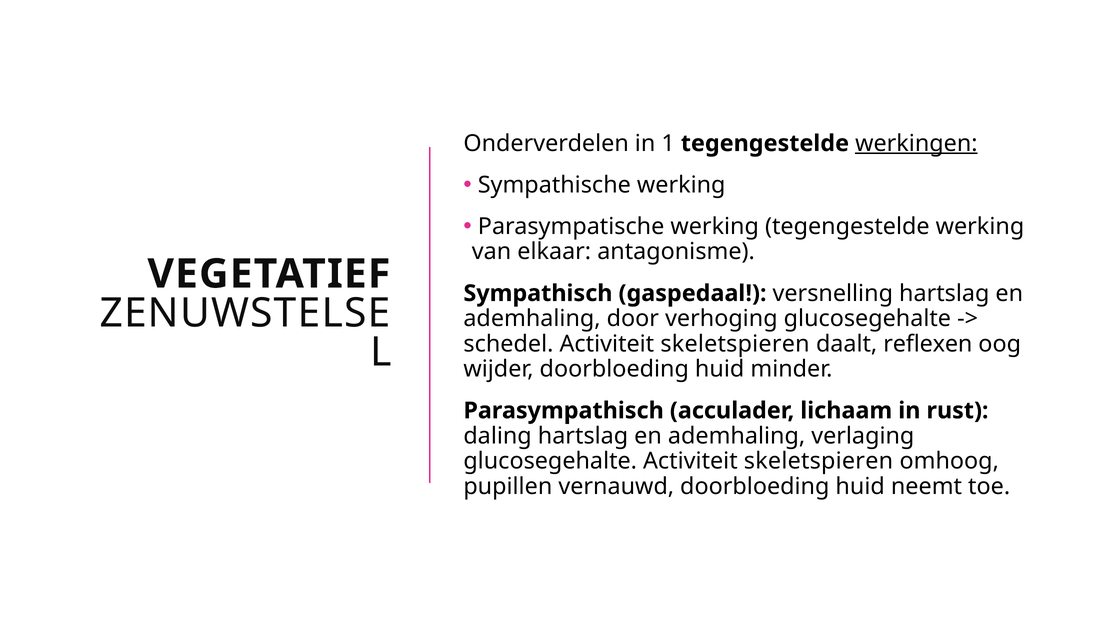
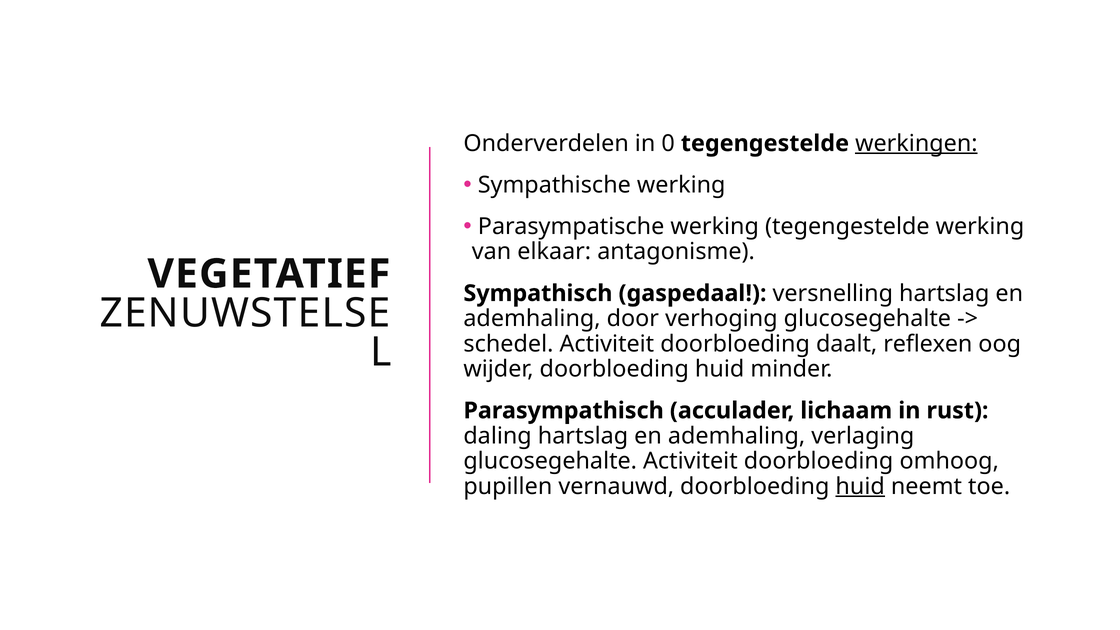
1: 1 -> 0 (668, 143)
skeletspieren: skeletspieren -> doorbloeding (735, 344)
glucosegehalte Activiteit skeletspieren: skeletspieren -> doorbloeding (819, 461)
huid underline: none -> present (860, 486)
